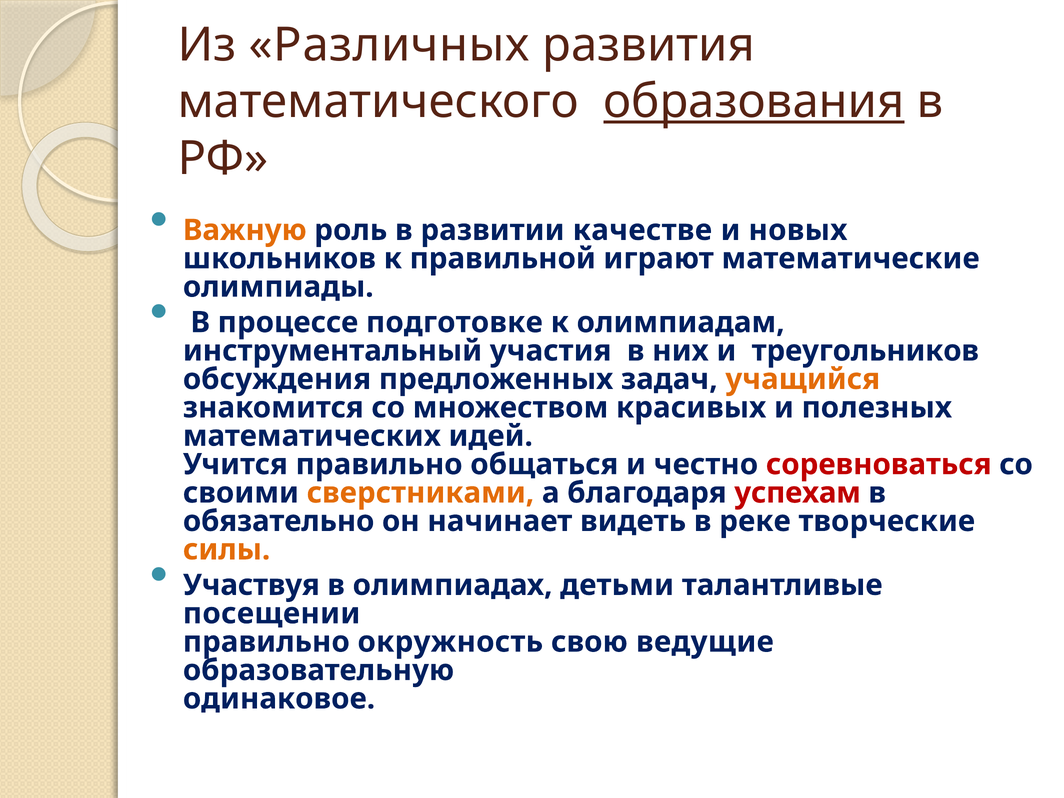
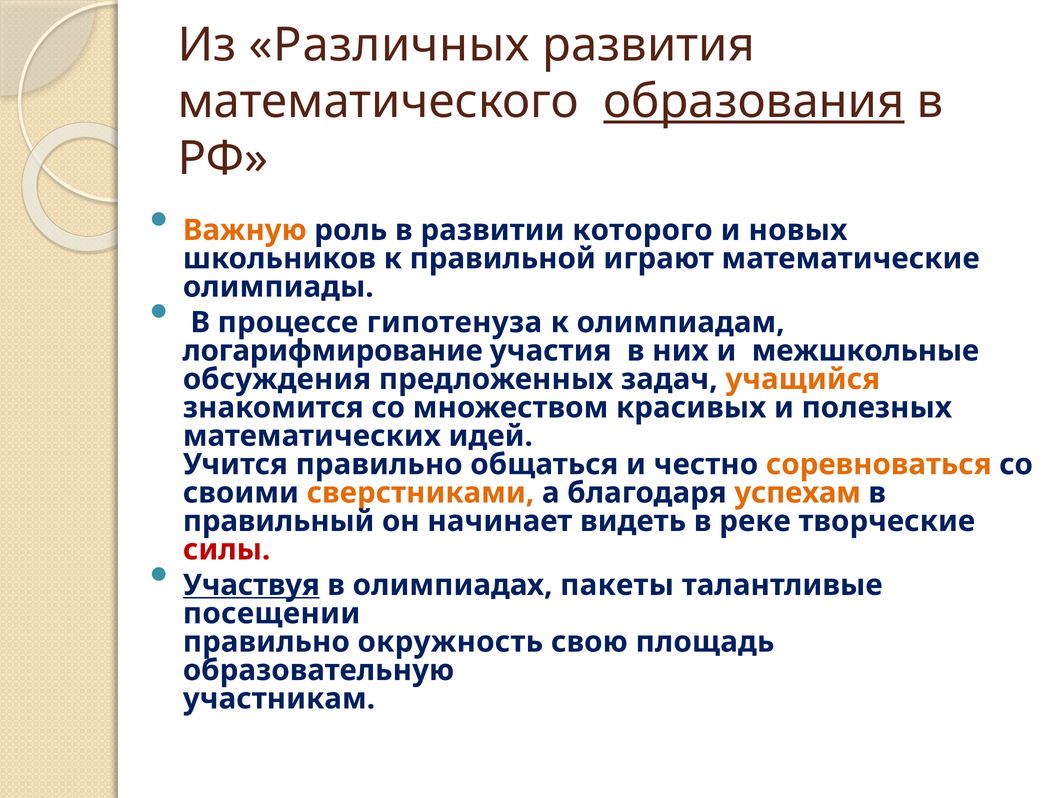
качестве: качестве -> которого (642, 230)
подготовке: подготовке -> гипотенуза (454, 322)
инструментальный: инструментальный -> логарифмирование (333, 351)
треугольников: треугольников -> межшкольные (865, 351)
соревноваться colour: red -> orange (879, 464)
успехам colour: red -> orange (798, 493)
обязательно: обязательно -> правильный (279, 521)
силы colour: orange -> red (227, 550)
Участвуя underline: none -> present (251, 585)
детьми: детьми -> пакеты (617, 585)
ведущие: ведущие -> площадь (705, 642)
одинаковое: одинаковое -> участникам (279, 699)
